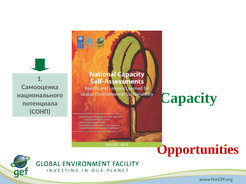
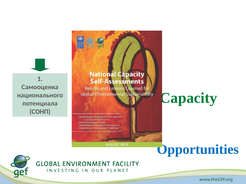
Opportunities colour: red -> blue (198, 150)
